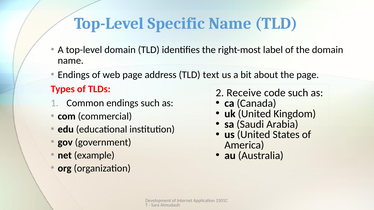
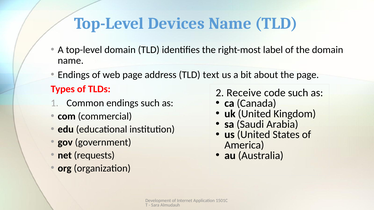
Specific: Specific -> Devices (176, 24)
example: example -> requests (94, 156)
